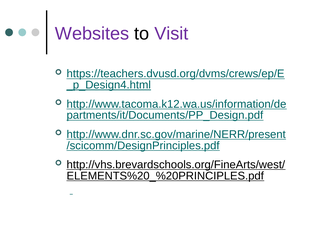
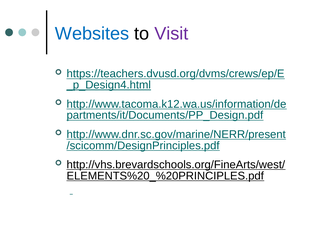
Websites colour: purple -> blue (92, 34)
